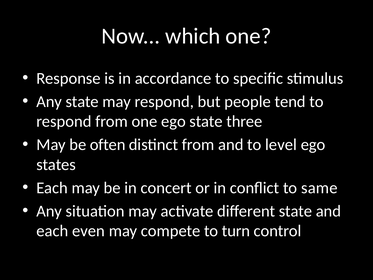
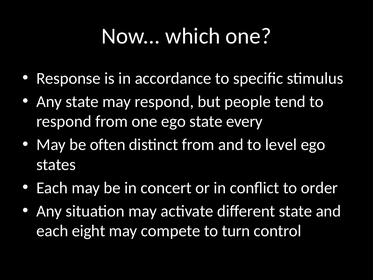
three: three -> every (244, 121)
same: same -> order (319, 188)
even: even -> eight (89, 231)
